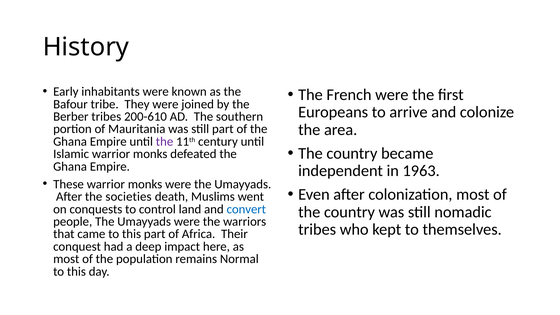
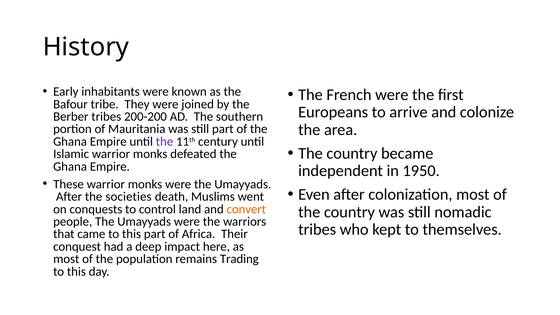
200-610: 200-610 -> 200-200 (146, 117)
1963: 1963 -> 1950 (421, 171)
convert colour: blue -> orange (246, 209)
Normal: Normal -> Trading (239, 259)
